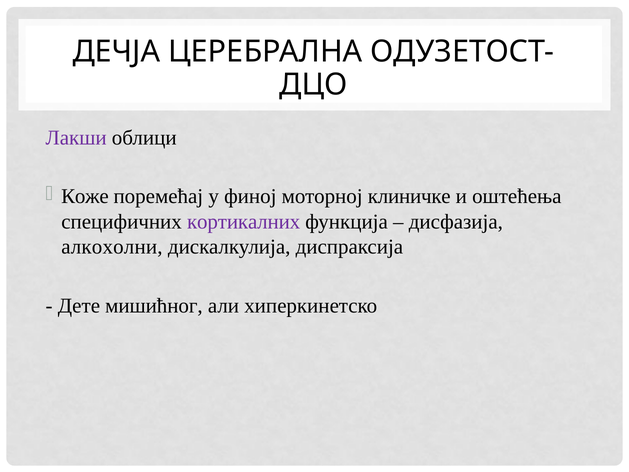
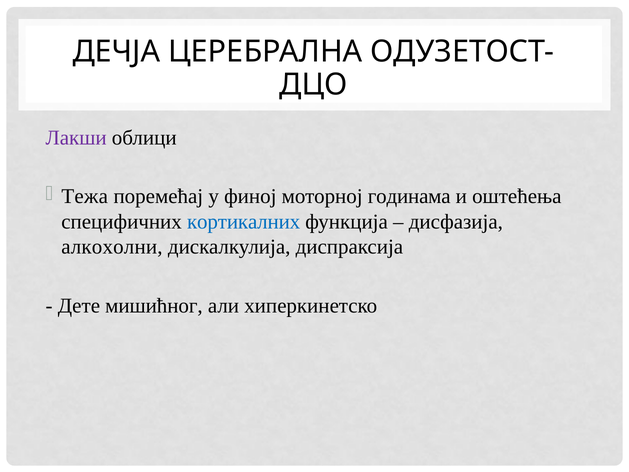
Коже: Коже -> Тежа (85, 196)
клиничке: клиничке -> годинама (409, 196)
кортикалних colour: purple -> blue (244, 222)
